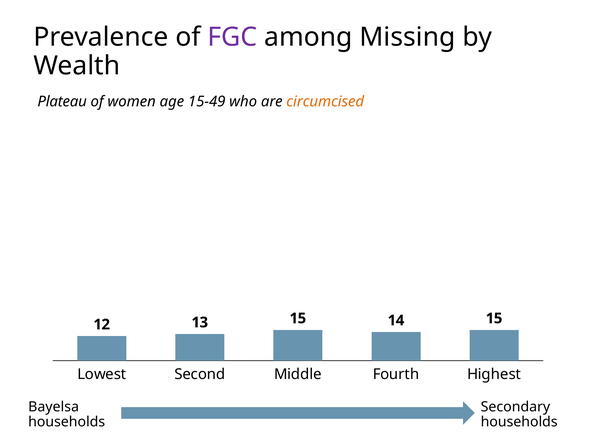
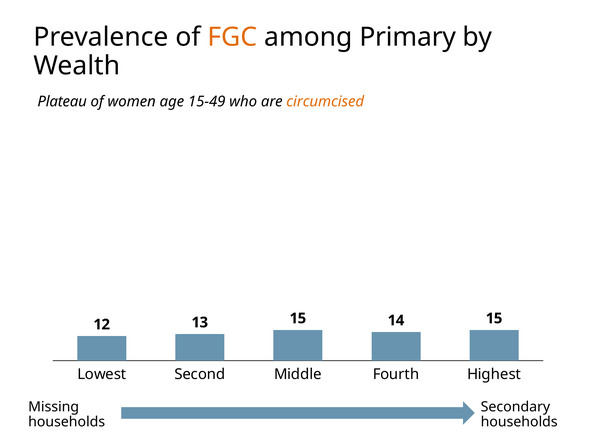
FGC colour: purple -> orange (232, 37)
Missing: Missing -> Primary (408, 37)
Bayelsa: Bayelsa -> Missing (54, 407)
